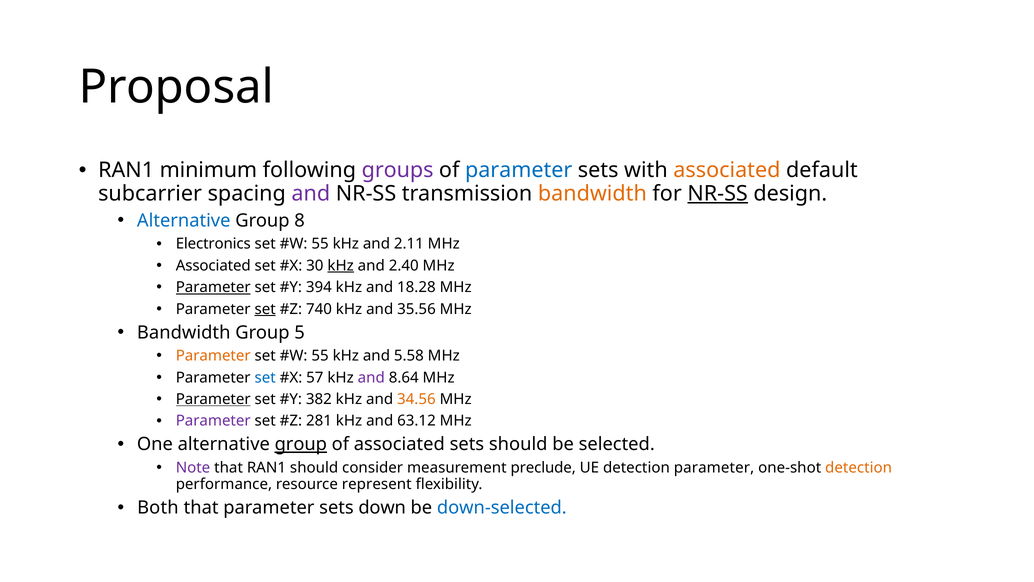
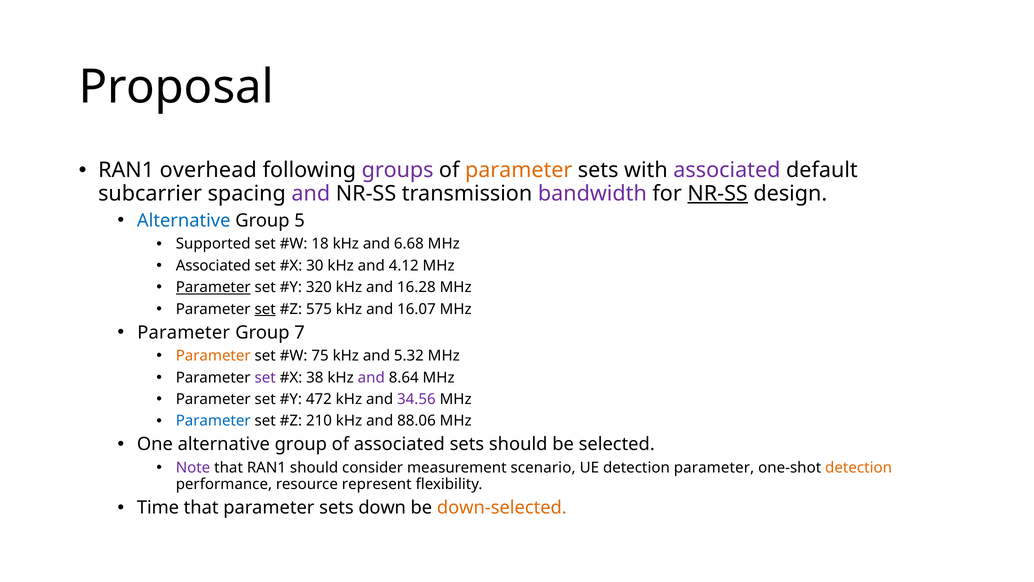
minimum: minimum -> overhead (208, 170)
parameter colour: blue -> orange (519, 170)
associated colour: orange -> purple (727, 170)
bandwidth colour: orange -> purple (592, 193)
8: 8 -> 5 (300, 220)
Electronics: Electronics -> Supported (213, 244)
55: 55 -> 18 (320, 244)
2.11: 2.11 -> 6.68 (409, 244)
kHz underline: present -> none (341, 265)
2.40: 2.40 -> 4.12 (404, 265)
394: 394 -> 320 (319, 287)
18.28: 18.28 -> 16.28 (416, 287)
740: 740 -> 575 (319, 309)
35.56: 35.56 -> 16.07 (416, 309)
Bandwidth: Bandwidth -> Parameter (184, 332)
5: 5 -> 7 (300, 332)
55: 55 -> 75 (320, 356)
5.58: 5.58 -> 5.32 (409, 356)
set colour: blue -> purple (265, 377)
57: 57 -> 38 (315, 377)
Parameter underline: present -> none (213, 399)
382: 382 -> 472 (319, 399)
34.56 colour: orange -> purple (416, 399)
Parameter colour: purple -> blue (213, 421)
281: 281 -> 210 (319, 421)
63.12: 63.12 -> 88.06 (416, 421)
group underline: present -> none (301, 444)
preclude: preclude -> scenario (543, 468)
Both: Both -> Time (158, 507)
down-selected colour: blue -> orange (502, 507)
